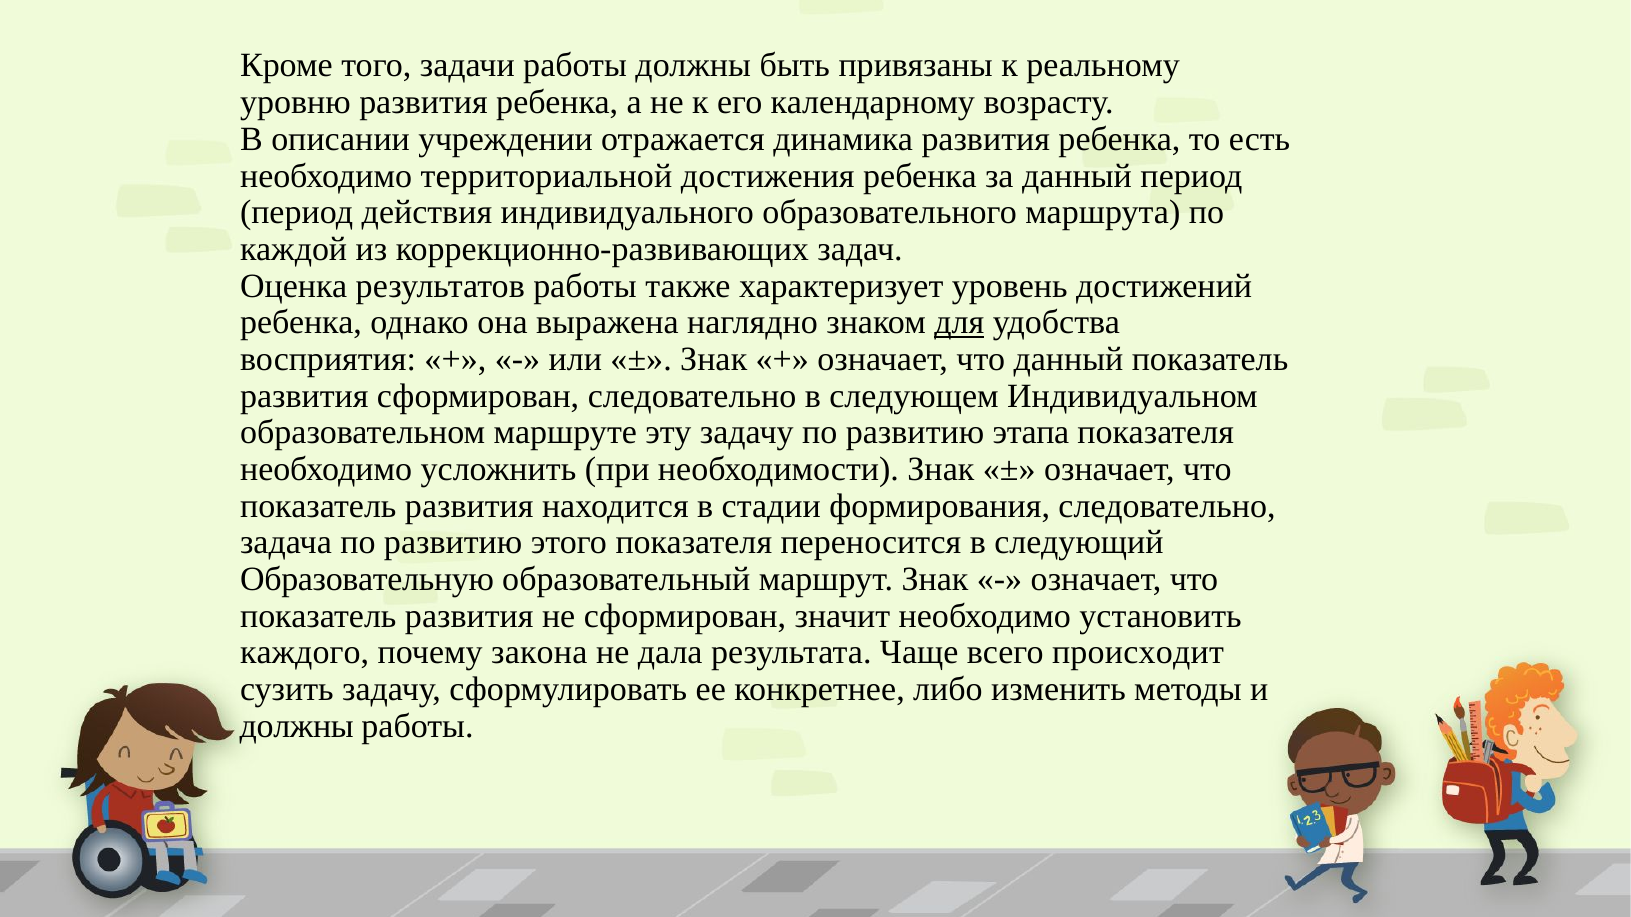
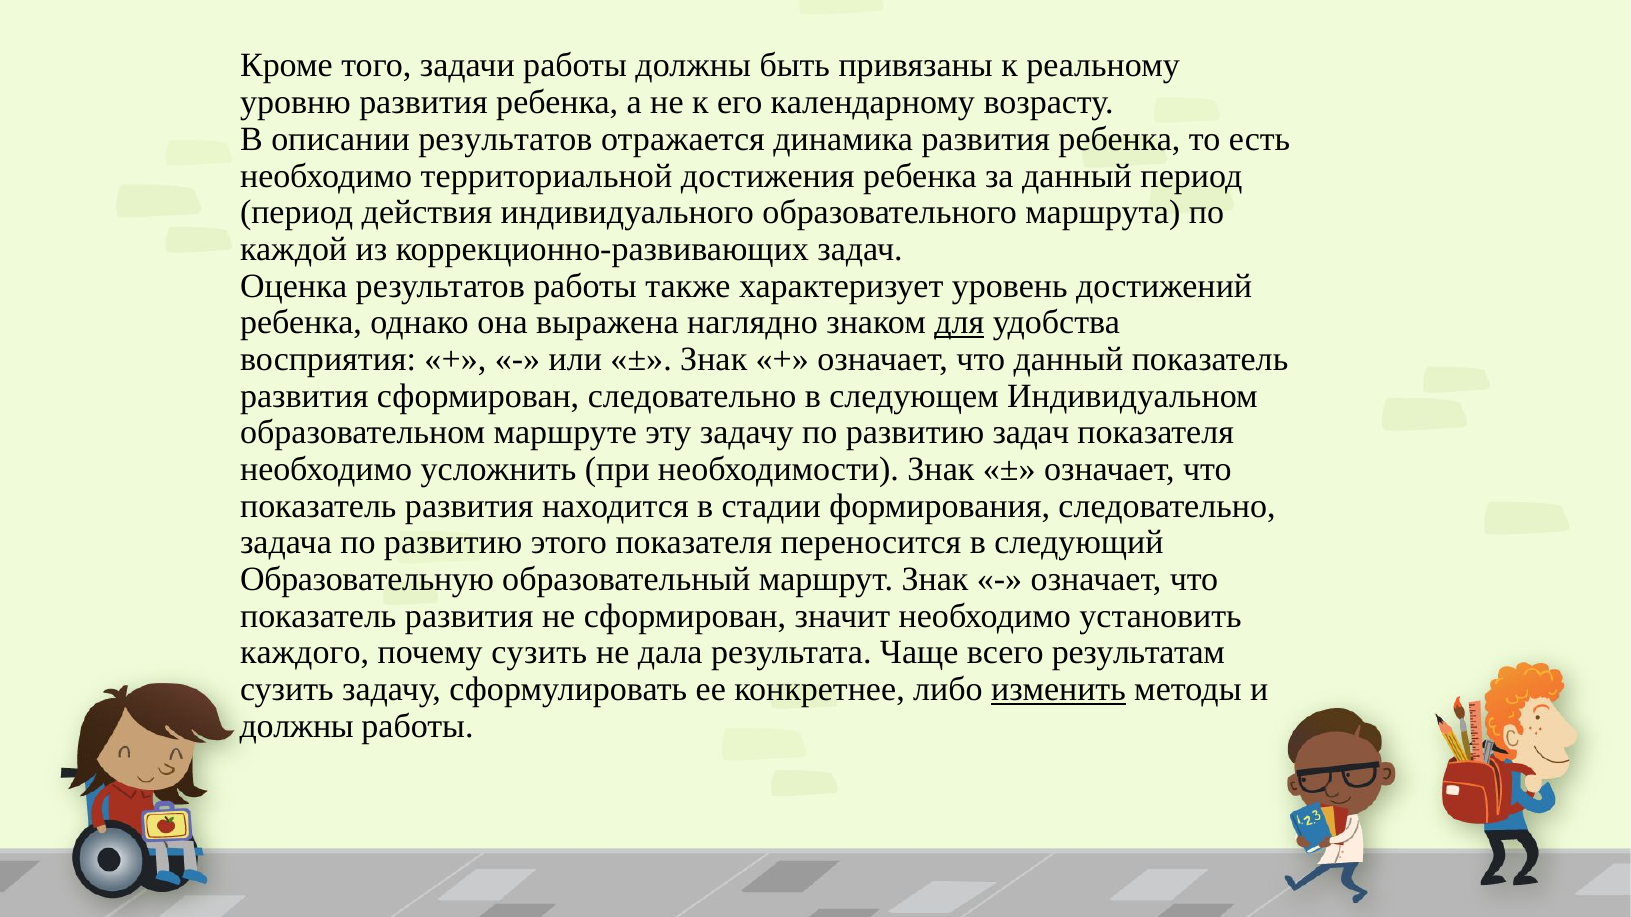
описании учреждении: учреждении -> результатов (505, 139)
развитию этапа: этапа -> задач (1031, 433)
почему закона: закона -> сузить (539, 653)
происходит: происходит -> результатам (1138, 653)
изменить underline: none -> present (1058, 690)
